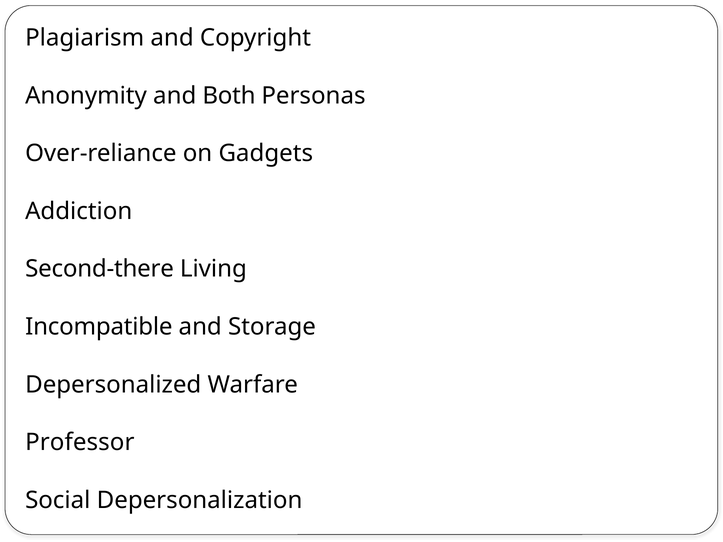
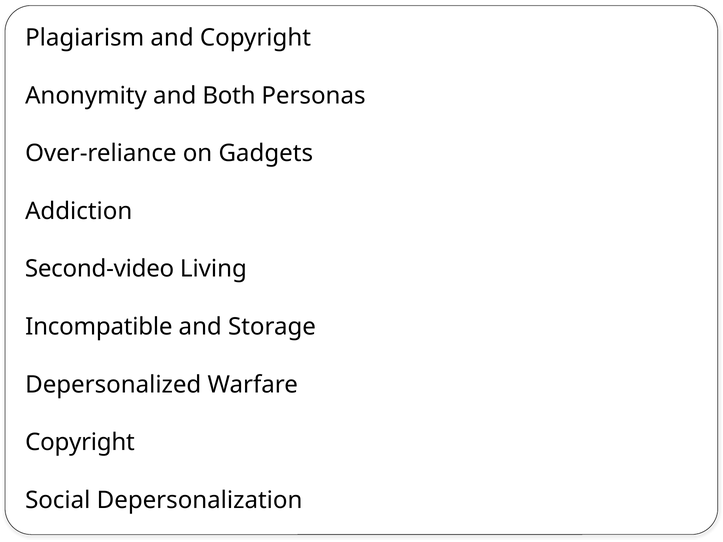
Second-there: Second-there -> Second-video (100, 269)
Professor: Professor -> Copyright (80, 443)
